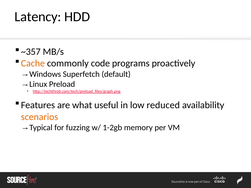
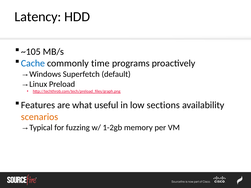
~357: ~357 -> ~105 (31, 52)
Cache colour: orange -> blue (33, 63)
code: code -> time (100, 63)
reduced: reduced -> sections (163, 105)
